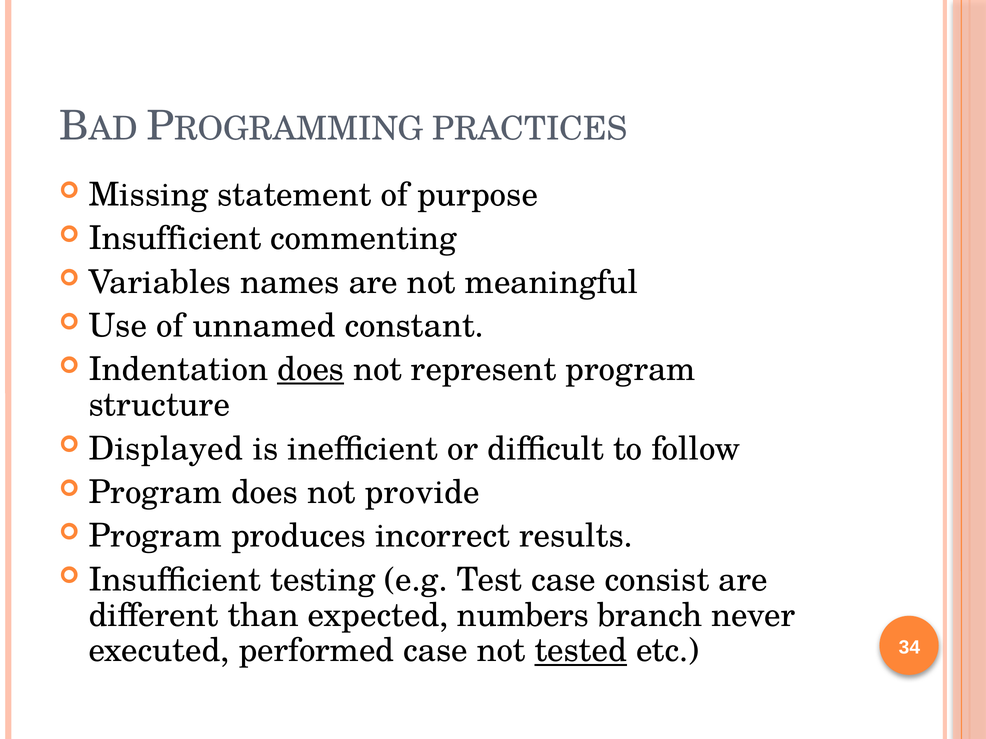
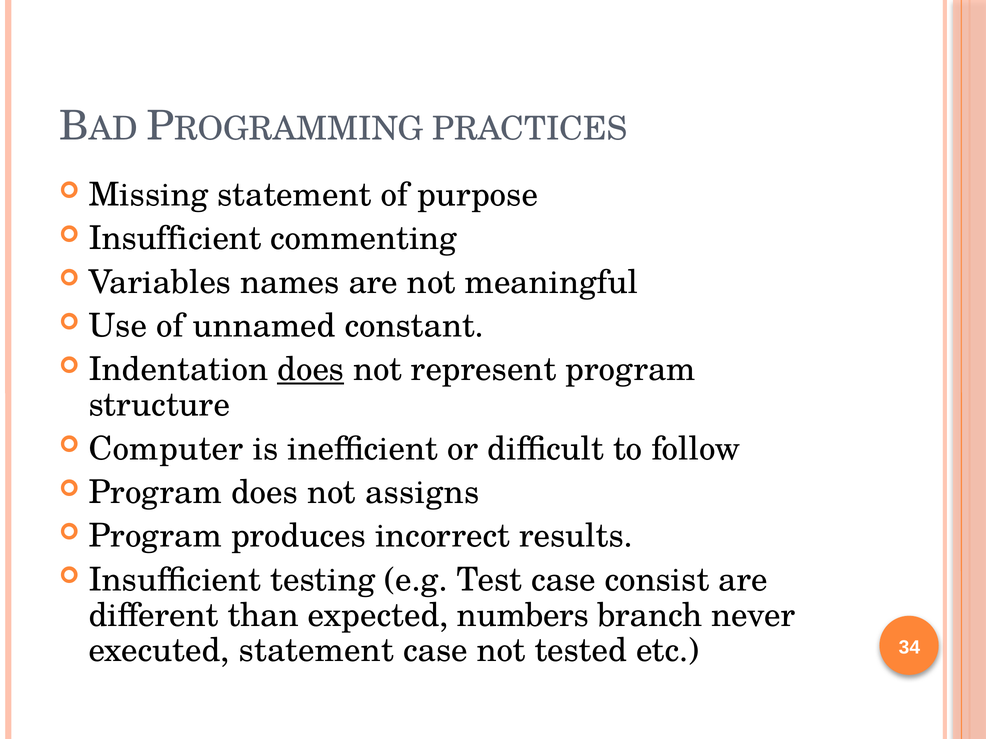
Displayed: Displayed -> Computer (166, 449)
provide: provide -> assigns (422, 493)
executed performed: performed -> statement (316, 651)
tested underline: present -> none (581, 651)
